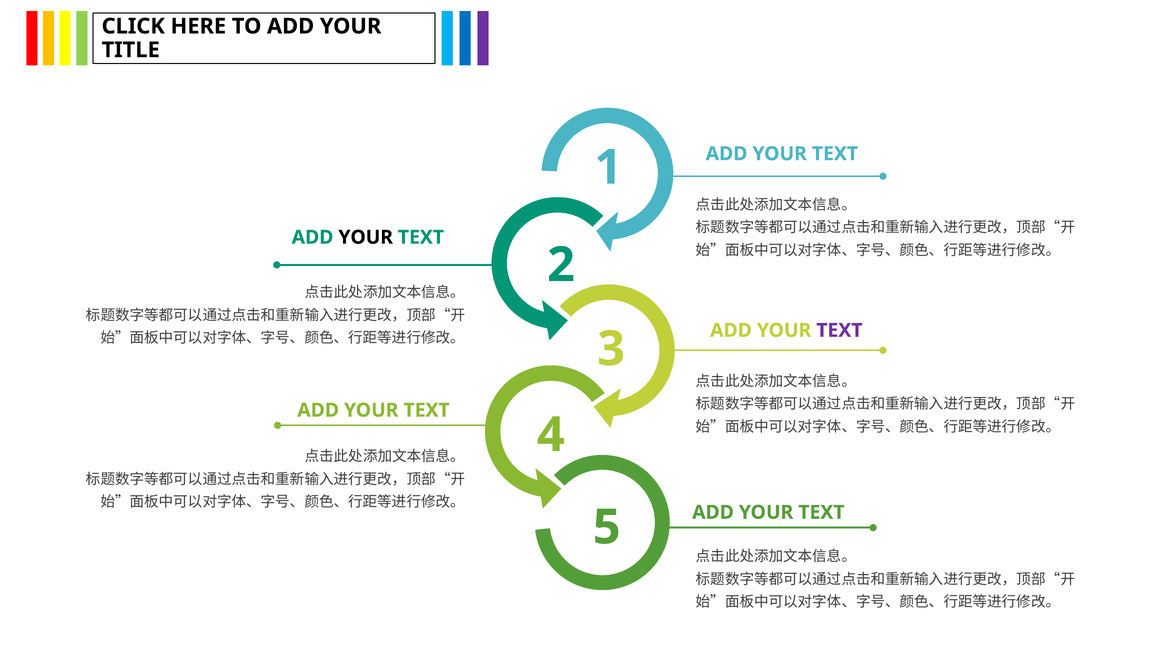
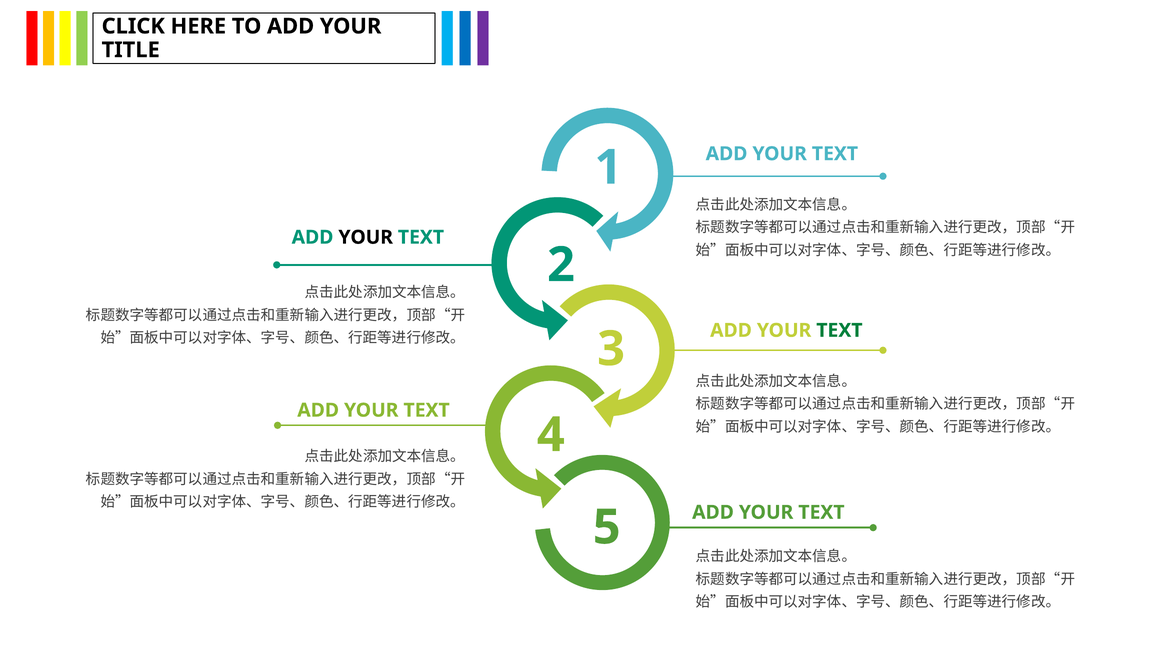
TEXT colour: purple -> green (839, 330)
